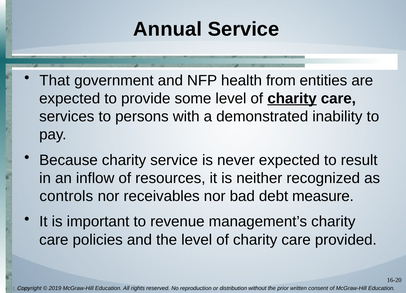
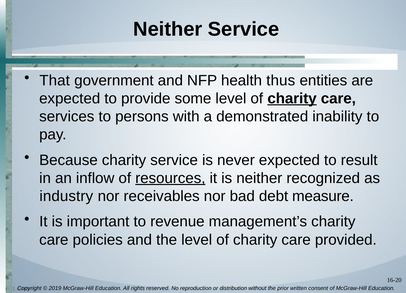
Annual: Annual -> Neither (168, 29)
from: from -> thus (281, 81)
resources underline: none -> present (170, 178)
controls: controls -> industry (66, 196)
